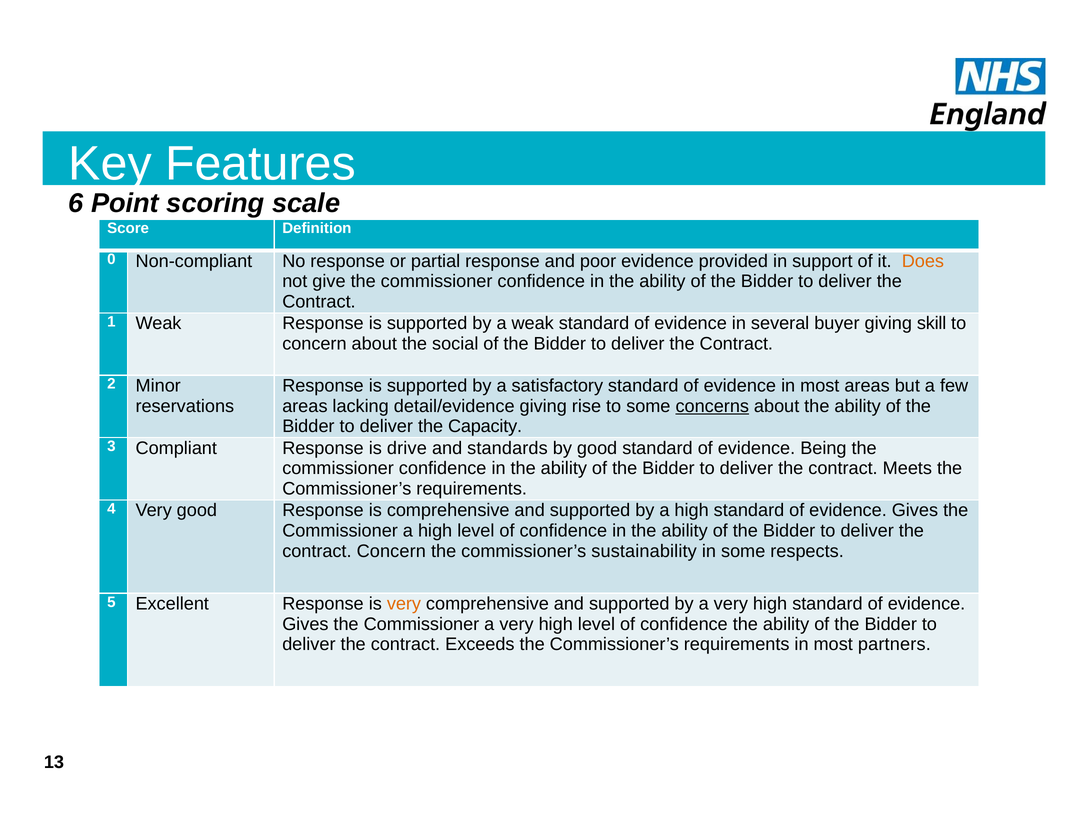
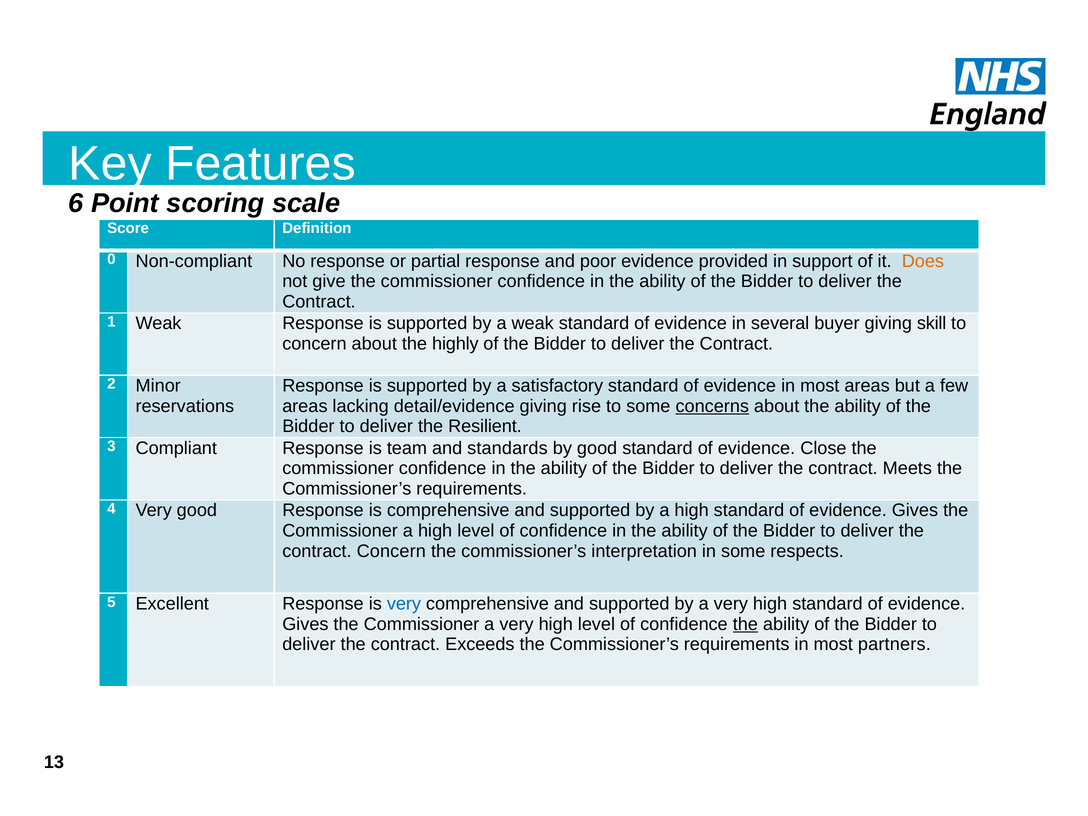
social: social -> highly (455, 344)
Capacity: Capacity -> Resilient (485, 426)
drive: drive -> team (407, 448)
Being: Being -> Close (823, 448)
sustainability: sustainability -> interpretation (644, 551)
very colour: orange -> blue (404, 604)
the underline: none -> present (745, 624)
